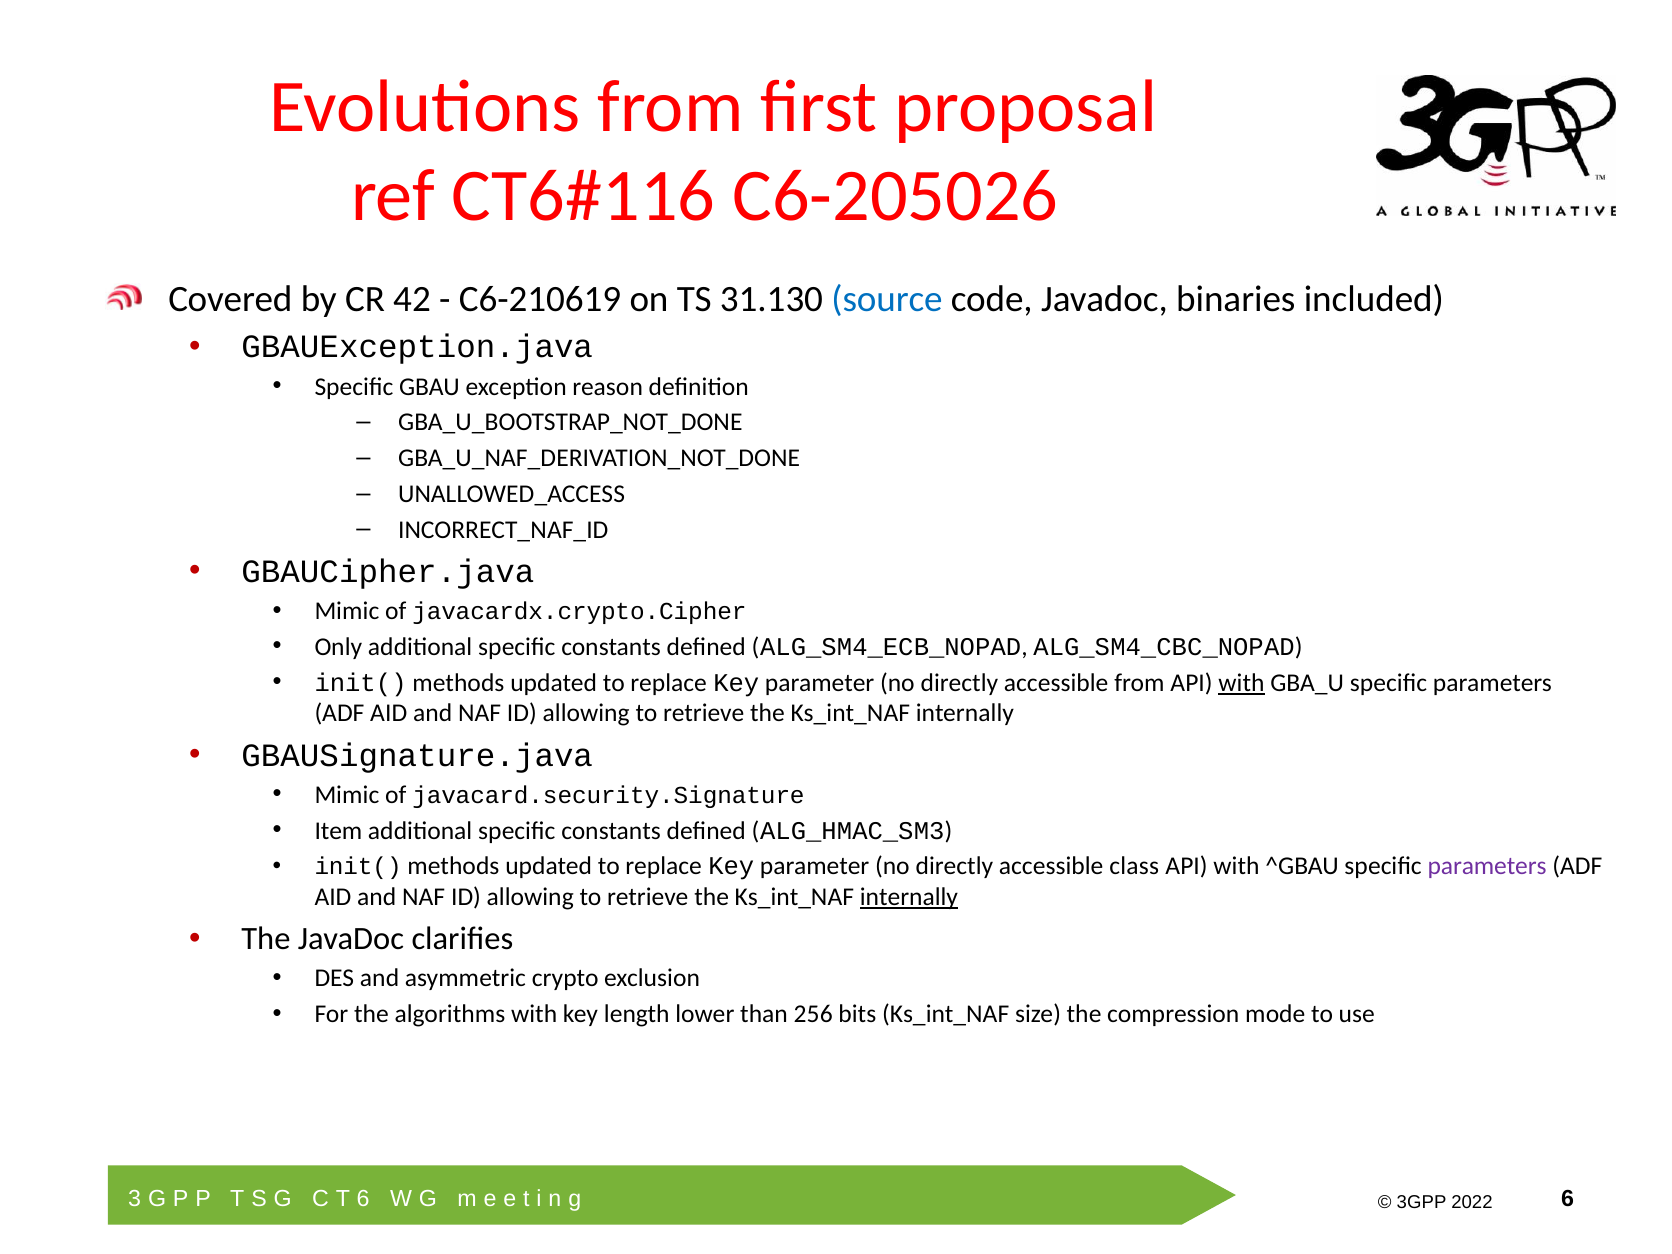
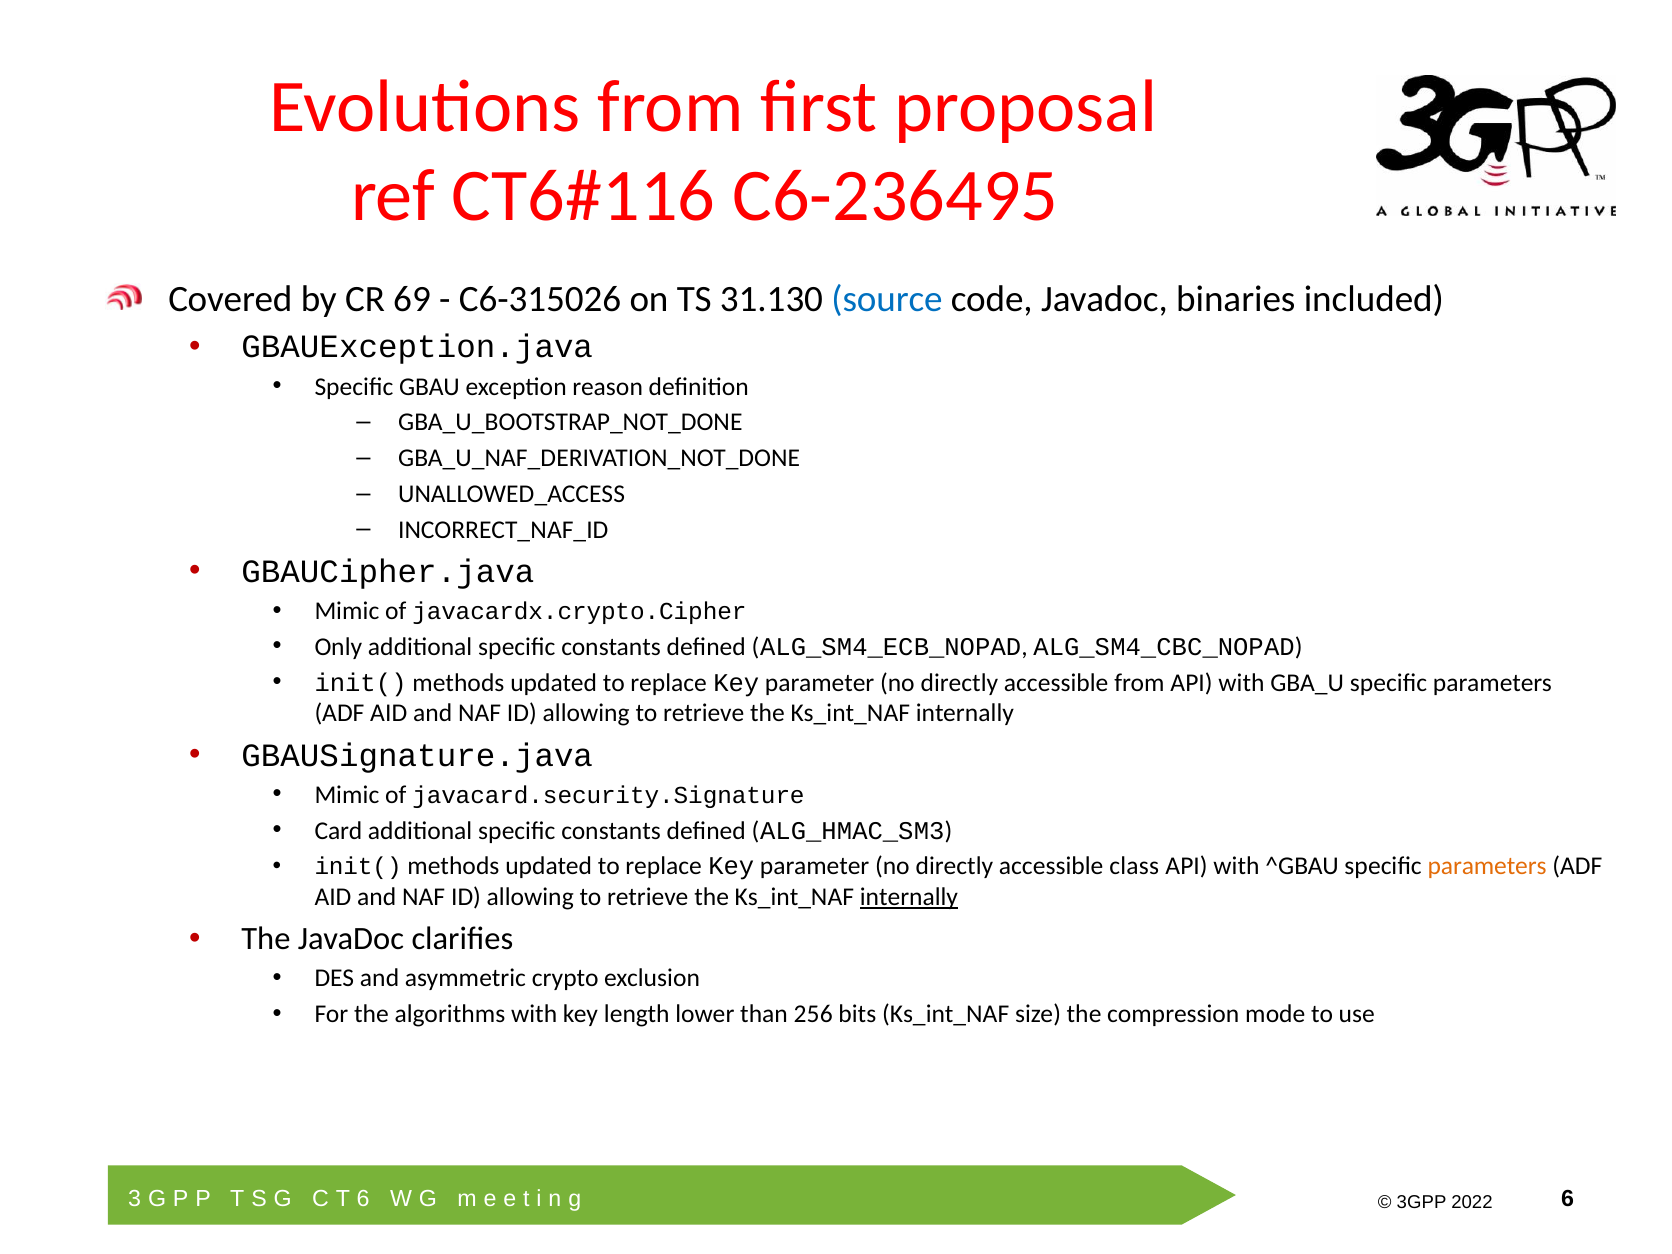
C6-205026: C6-205026 -> C6-236495 (895, 196)
42: 42 -> 69 (412, 299)
C6-210619: C6-210619 -> C6-315026 (540, 299)
with underline: present -> none (1241, 683)
Item: Item -> Card (338, 831)
parameters colour: purple -> orange (1487, 866)
